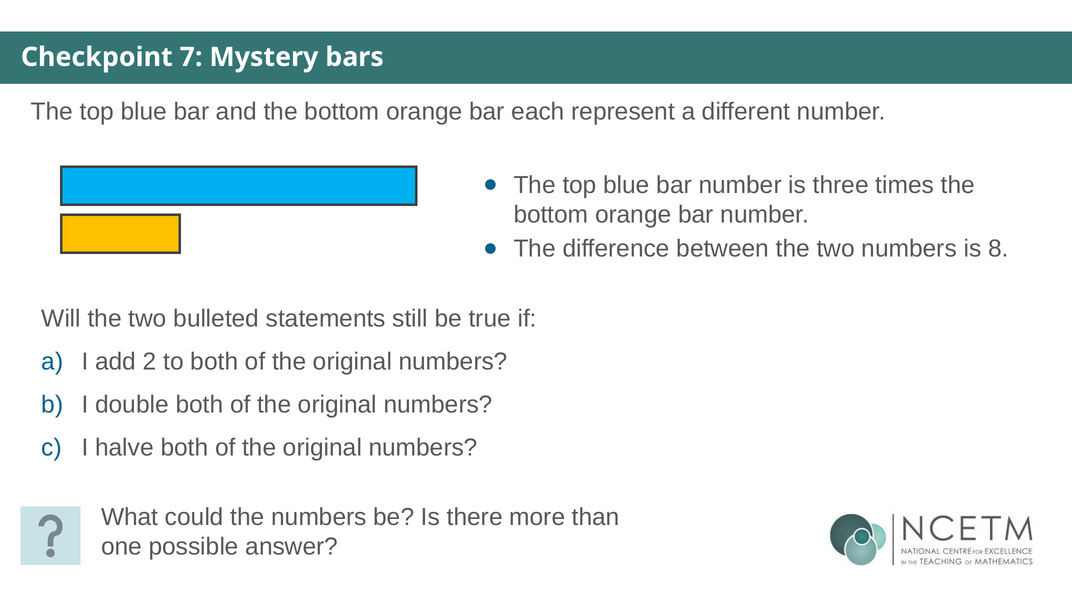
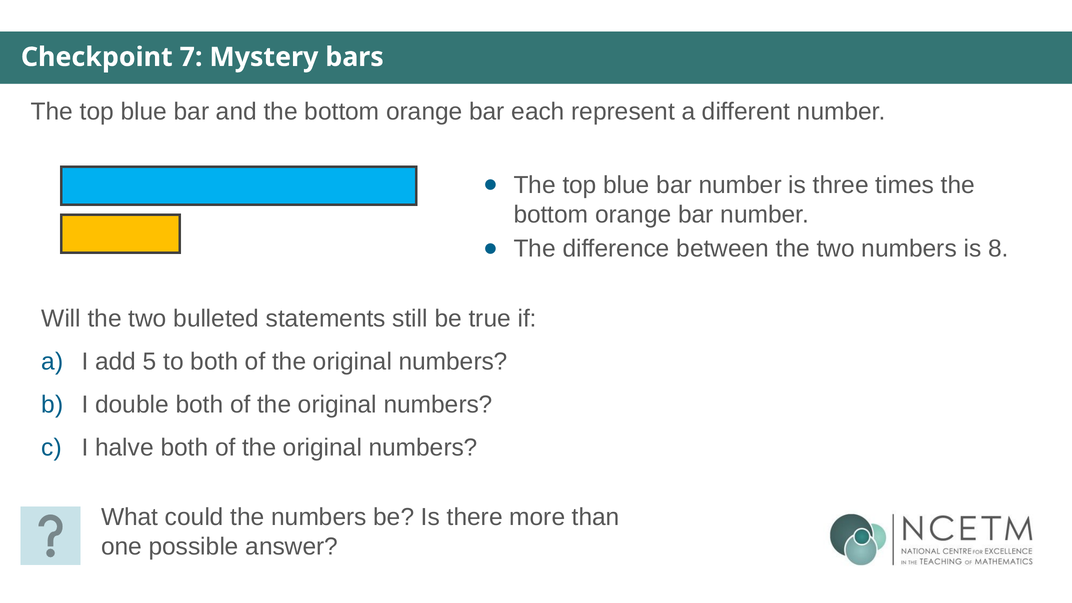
2: 2 -> 5 (150, 362)
